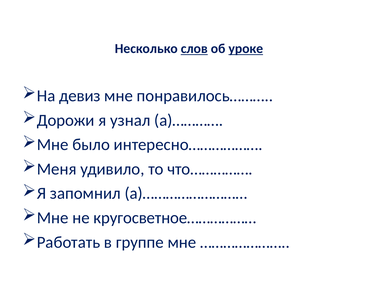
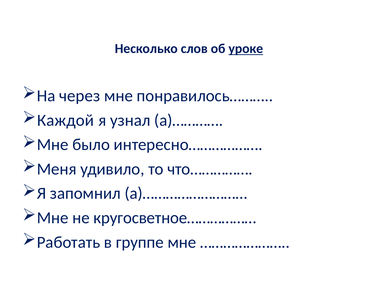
слов underline: present -> none (194, 49)
девиз: девиз -> через (80, 96)
Дорожи: Дорожи -> Каждой (66, 120)
